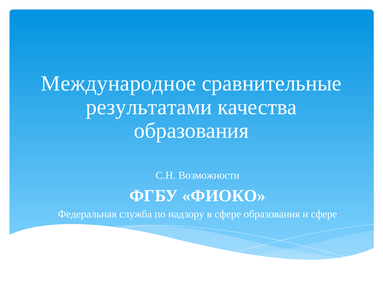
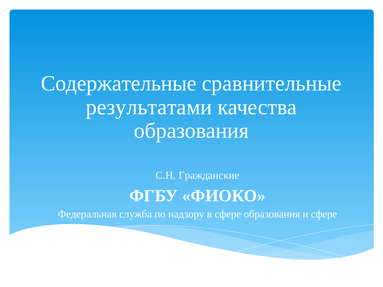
Международное: Международное -> Содержательные (119, 84)
Возможности: Возможности -> Гражданские (209, 175)
